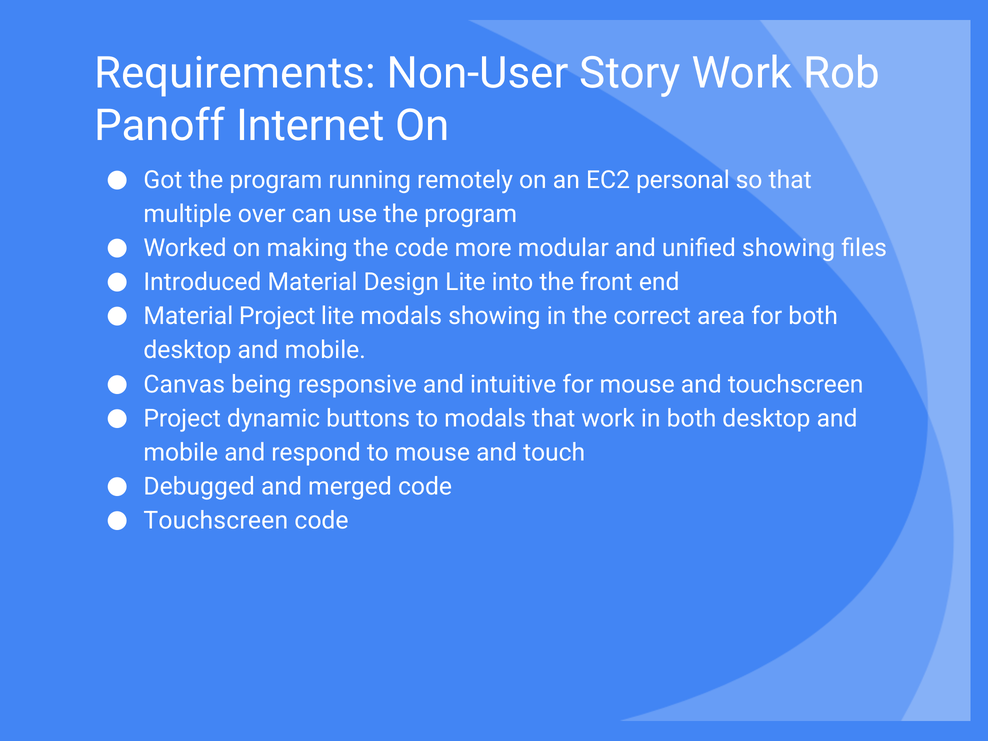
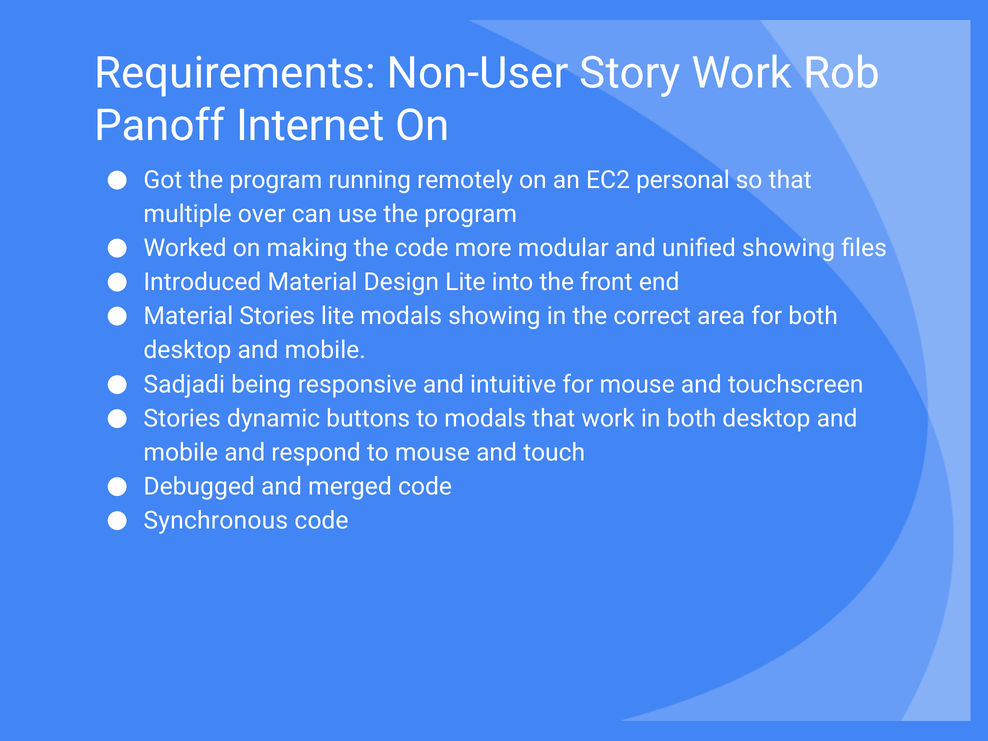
Material Project: Project -> Stories (277, 316)
Canvas: Canvas -> Sadjadi (184, 384)
Project: Project -> Stories (182, 418)
Touchscreen: Touchscreen -> Synchronous (216, 521)
